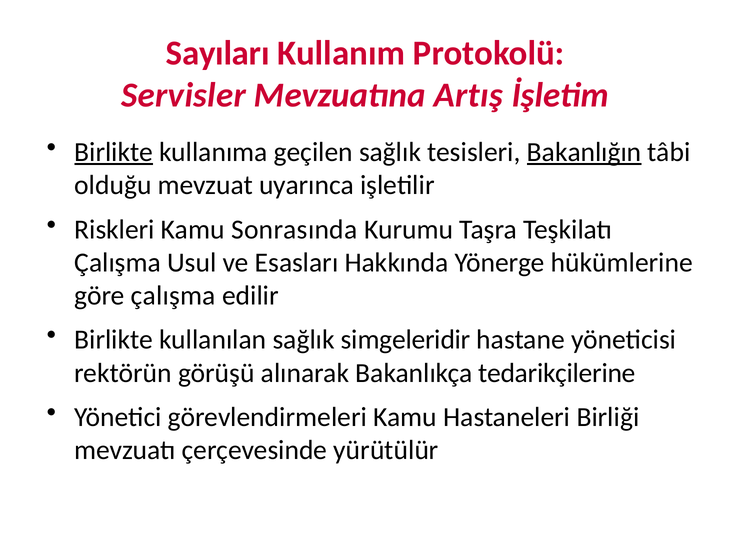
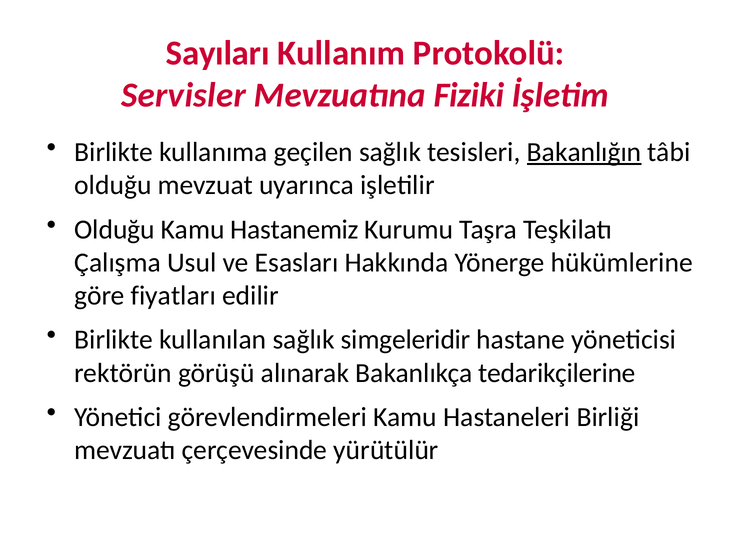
Artış: Artış -> Fiziki (469, 95)
Birlikte underline: present -> none (114, 152)
Riskleri: Riskleri -> Olduğu (115, 229)
Sonrasında: Sonrasında -> Hastanemiz (295, 229)
göre çalışma: çalışma -> fiyatları (173, 296)
